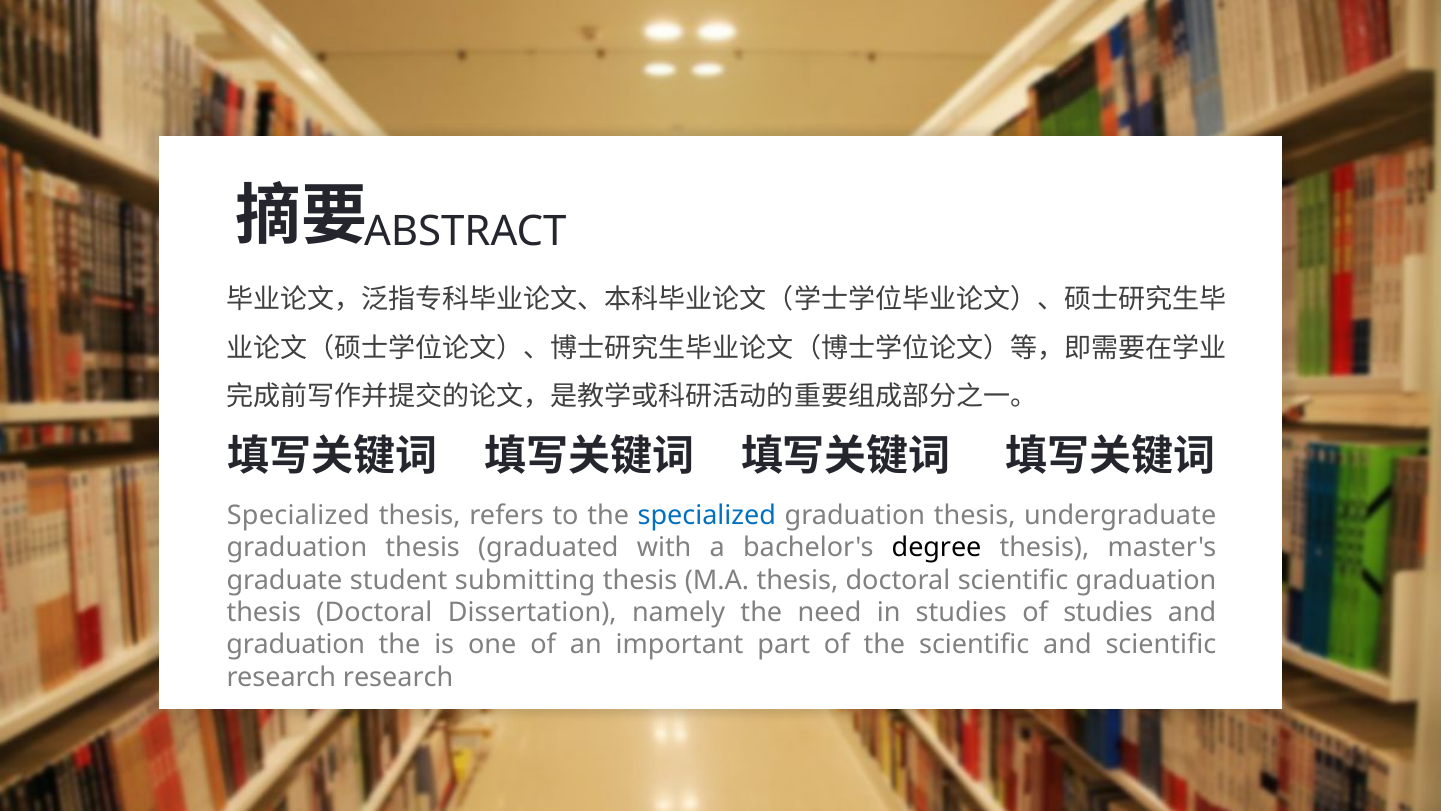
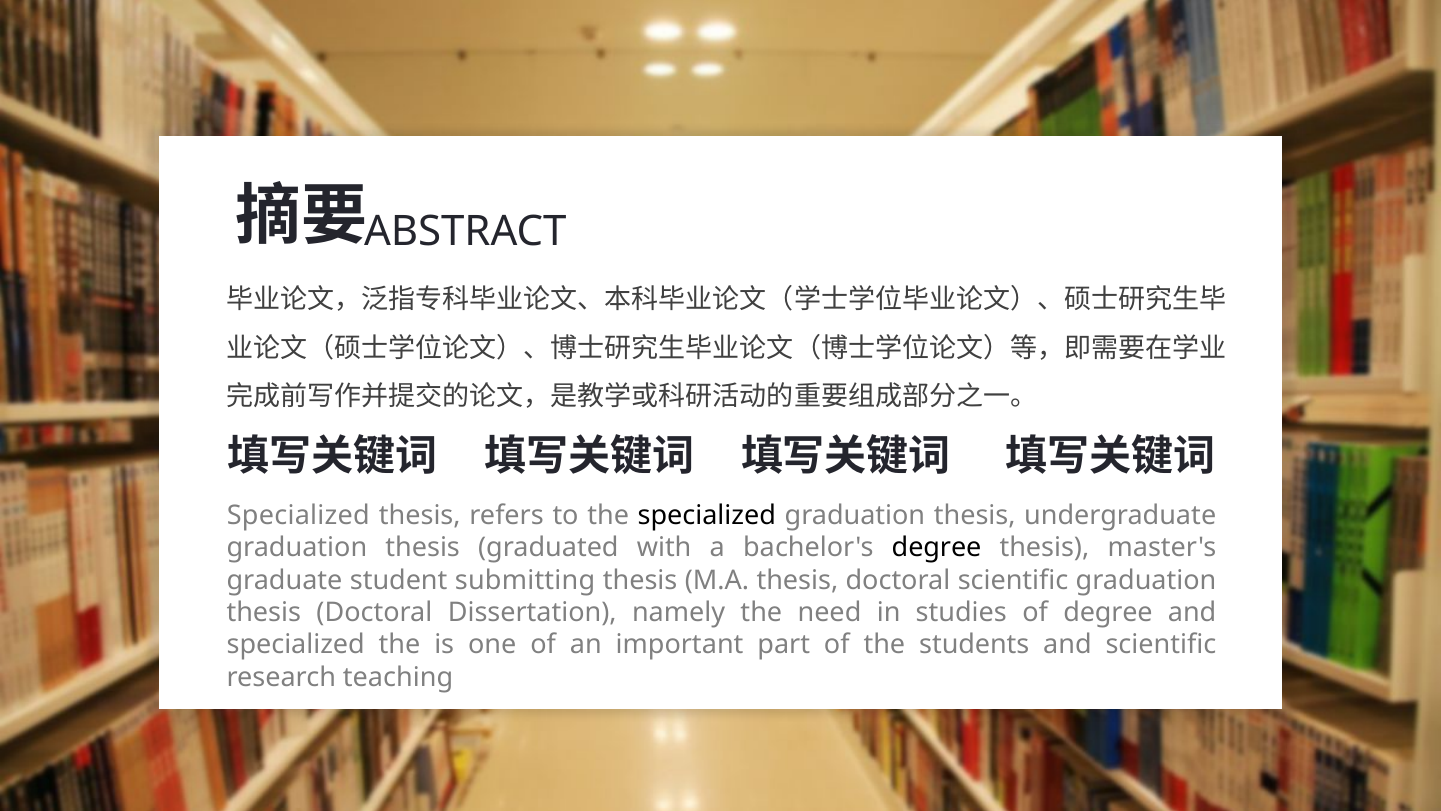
specialized colour: blue -> black (707, 515)
of studies: studies -> degree (1108, 612)
graduation: graduation -> specialized (296, 645)
the scientific: scientific -> students (974, 645)
research research: research -> teaching (398, 677)
